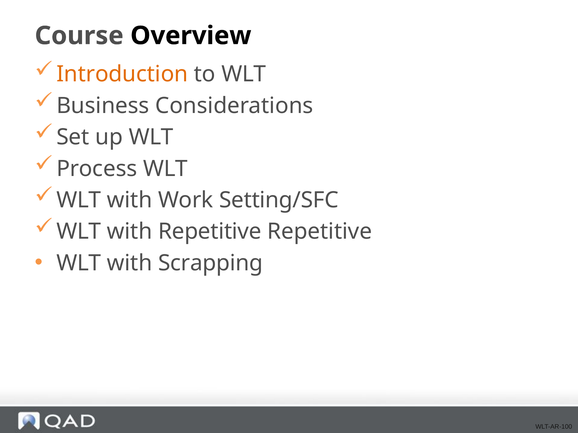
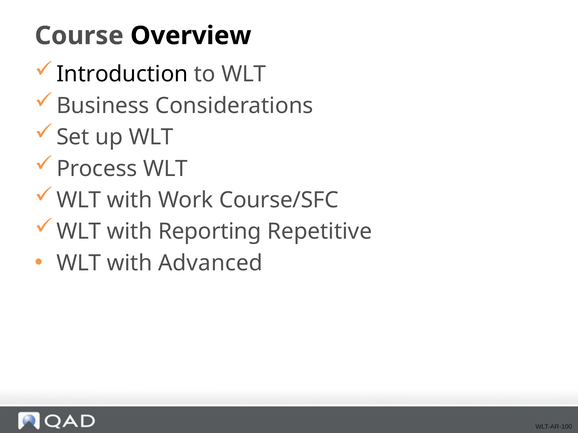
Introduction colour: orange -> black (122, 74)
Setting/SFC: Setting/SFC -> Course/SFC (279, 200)
with Repetitive: Repetitive -> Reporting (210, 232)
Scrapping: Scrapping -> Advanced (210, 263)
